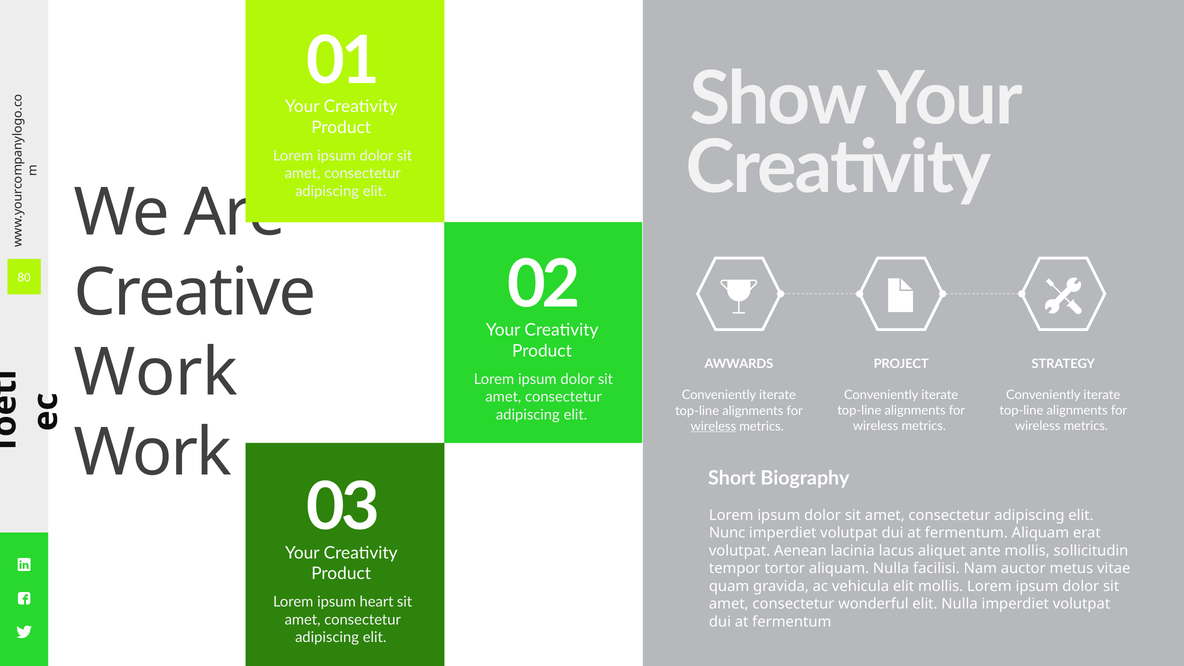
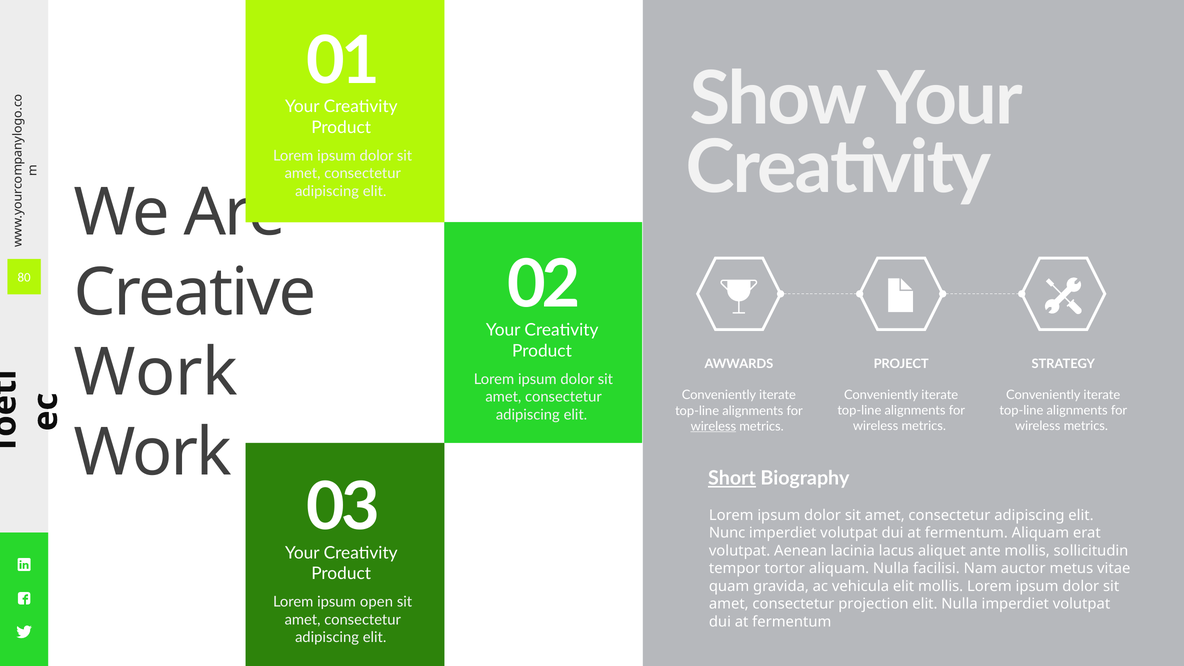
Short underline: none -> present (732, 478)
heart: heart -> open (376, 602)
wonderful: wonderful -> projection (873, 604)
